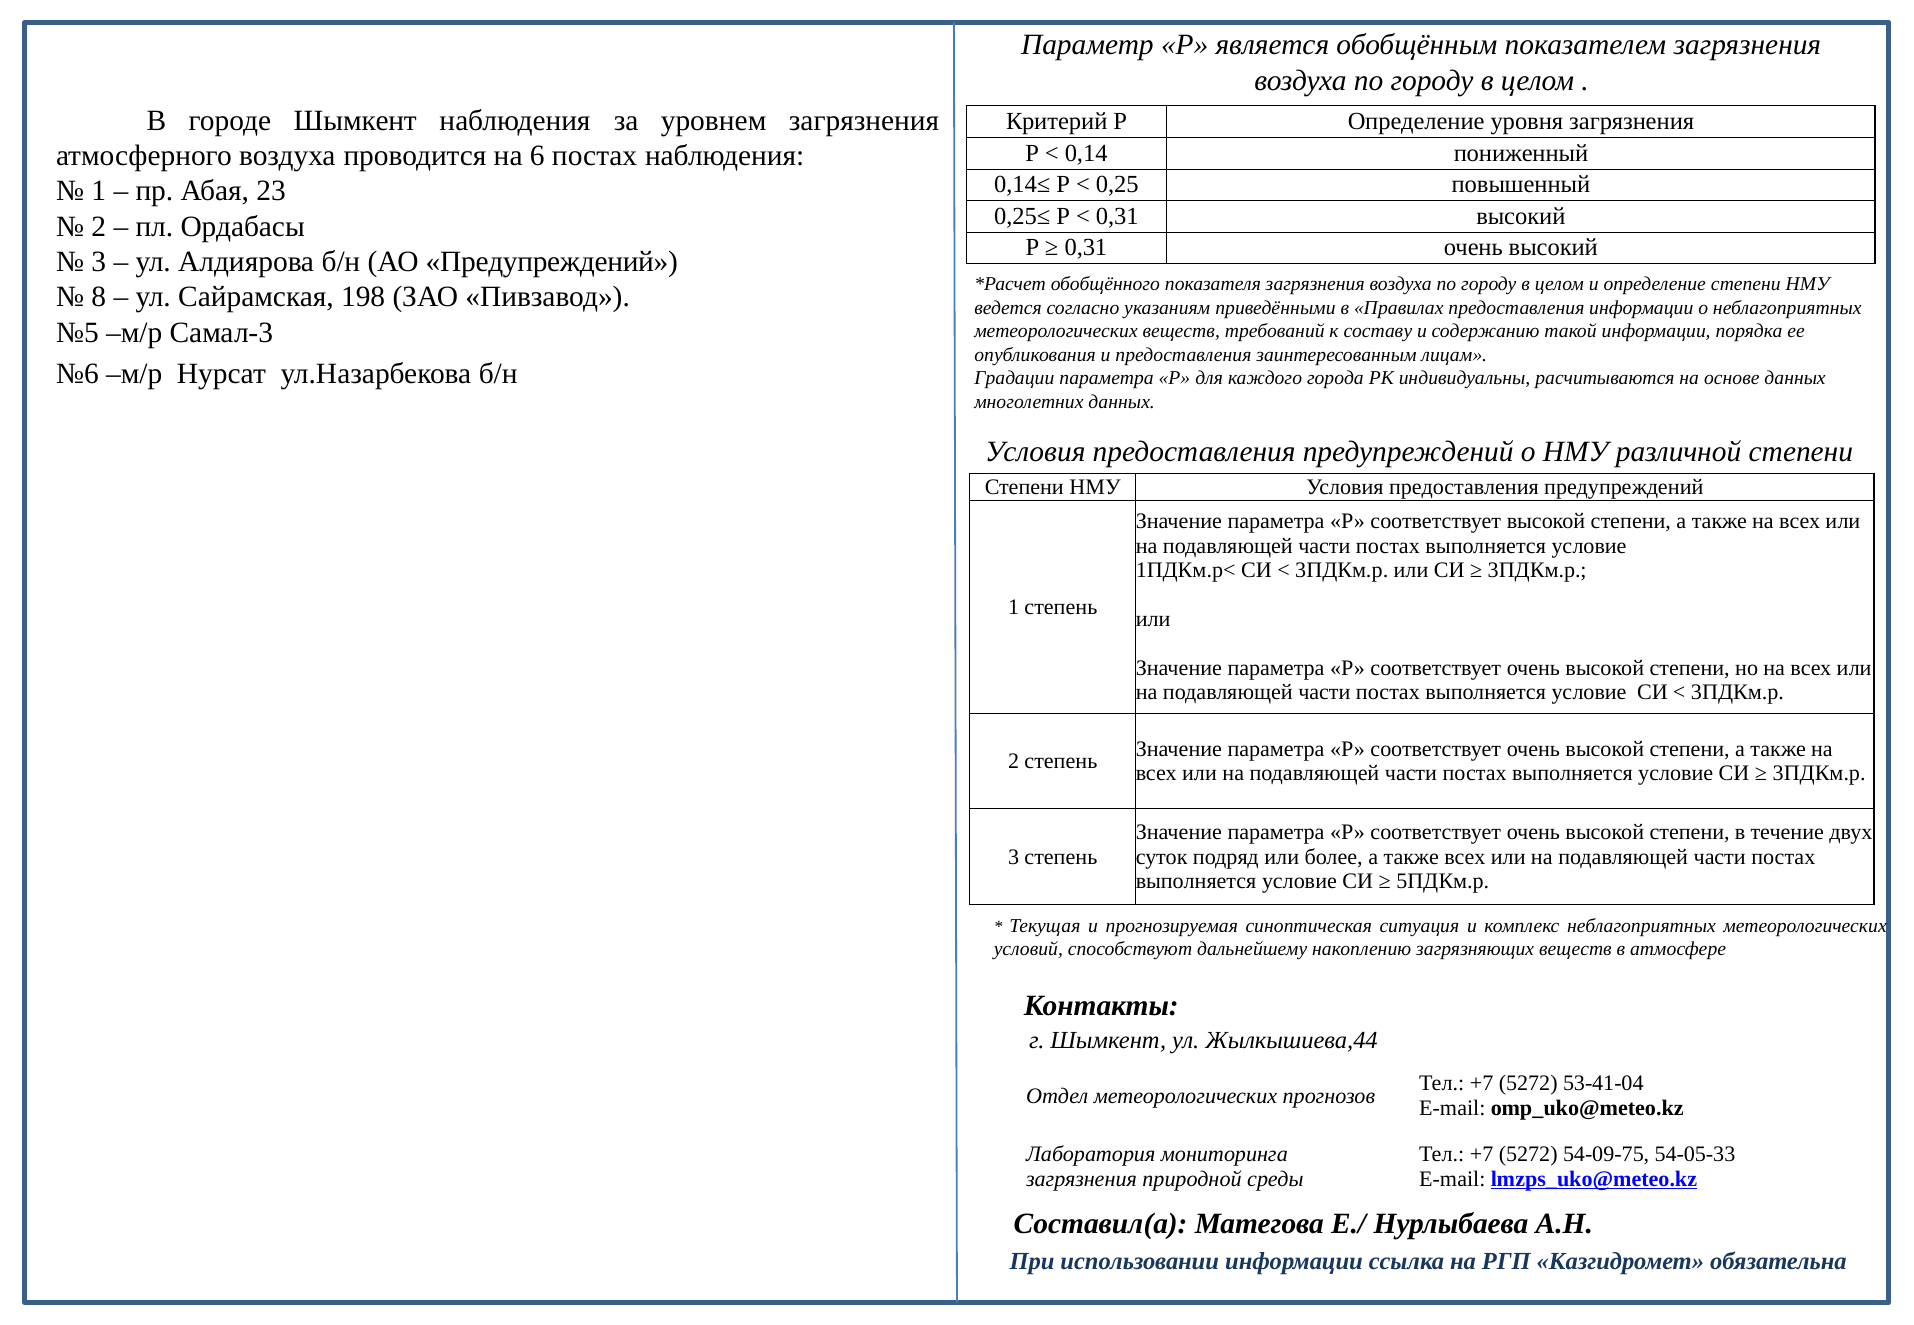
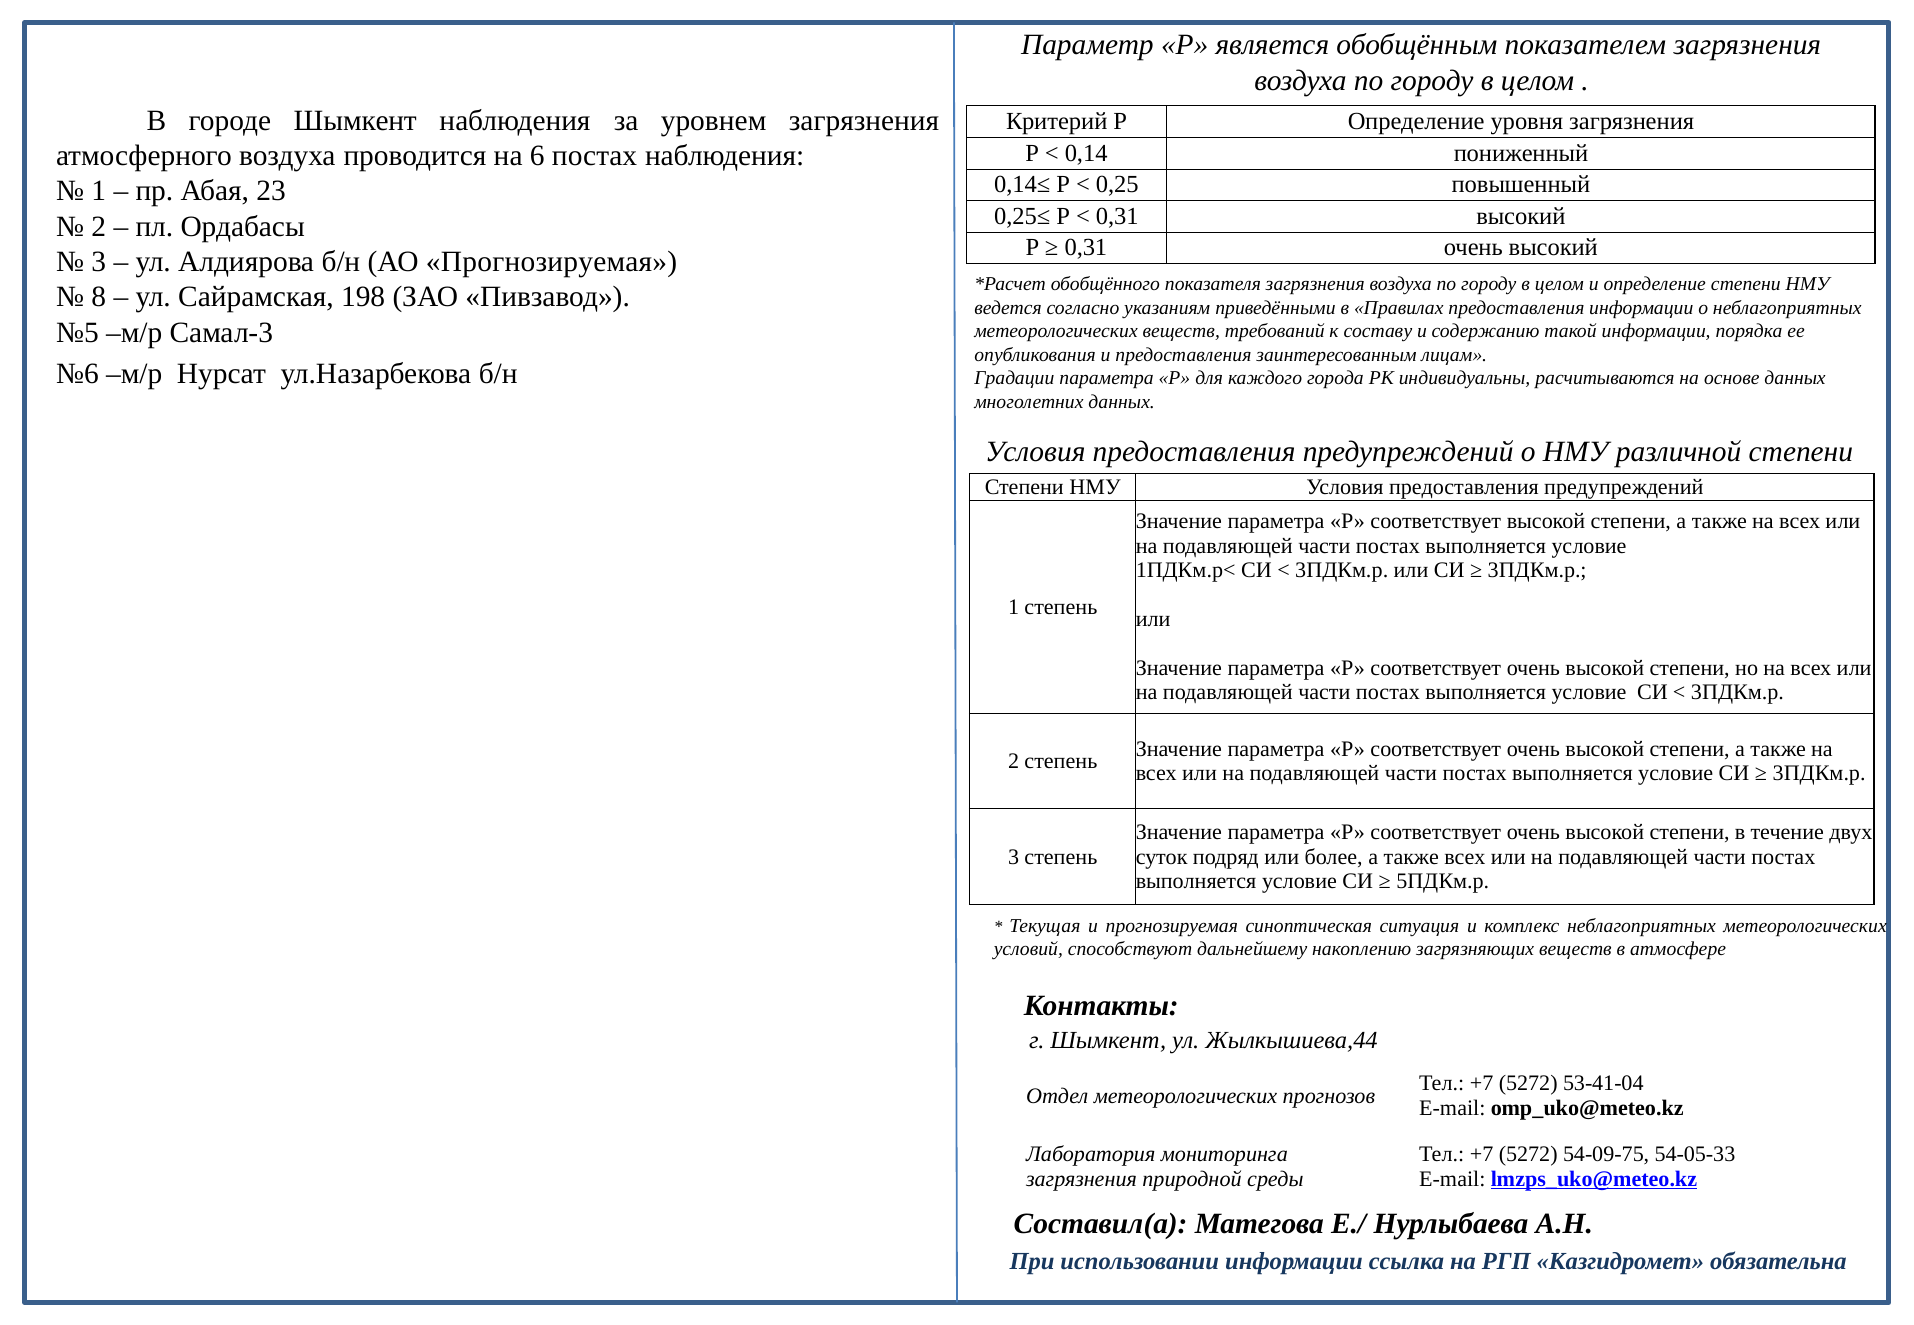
АО Предупреждений: Предупреждений -> Прогнозируемая (552, 262)
